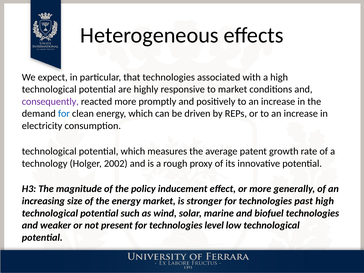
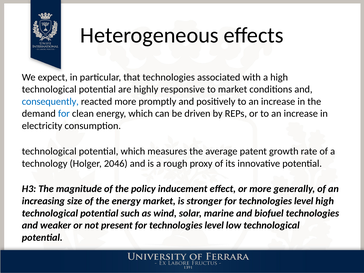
consequently colour: purple -> blue (50, 102)
2002: 2002 -> 2046 (116, 163)
stronger for technologies past: past -> level (304, 201)
